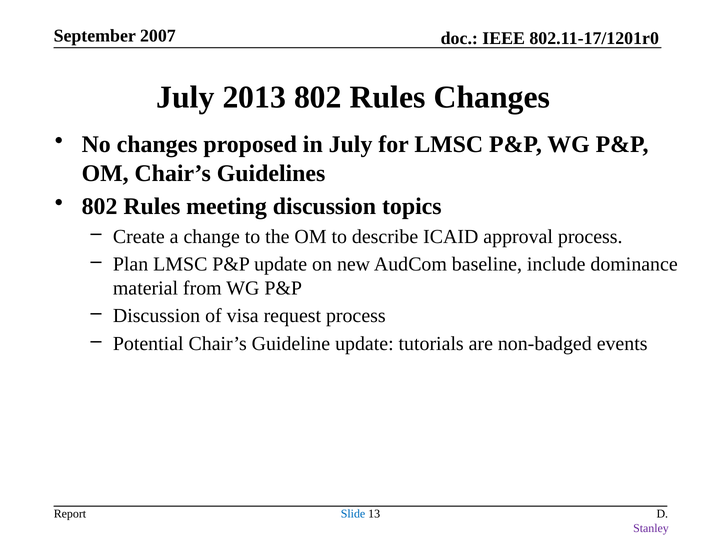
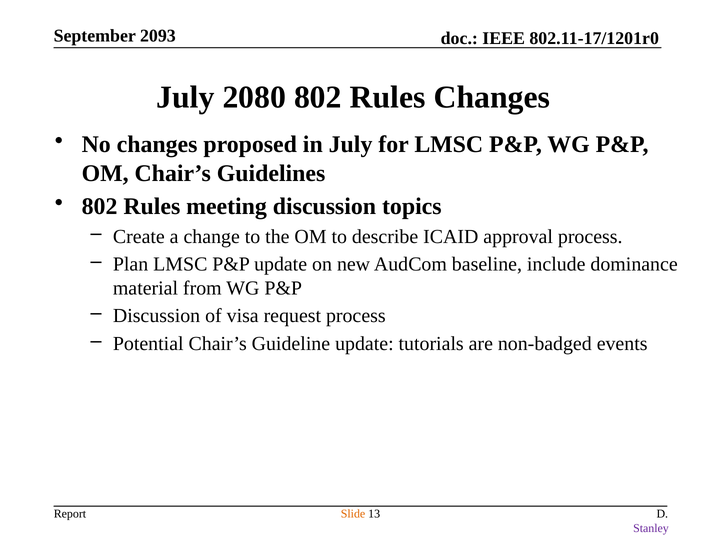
2007: 2007 -> 2093 (158, 36)
2013: 2013 -> 2080 (254, 98)
Slide colour: blue -> orange (353, 514)
